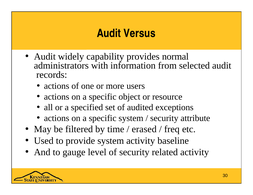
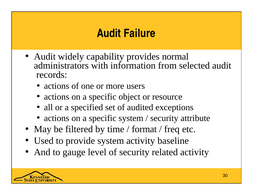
Versus: Versus -> Failure (139, 33)
erased: erased -> format (144, 130)
